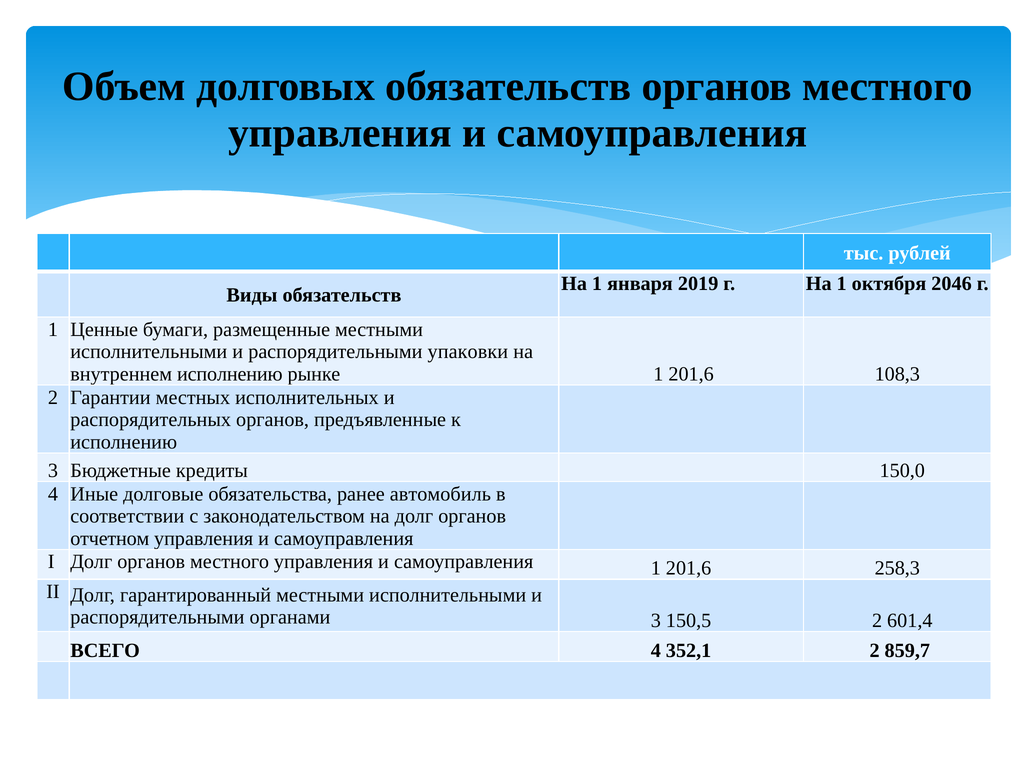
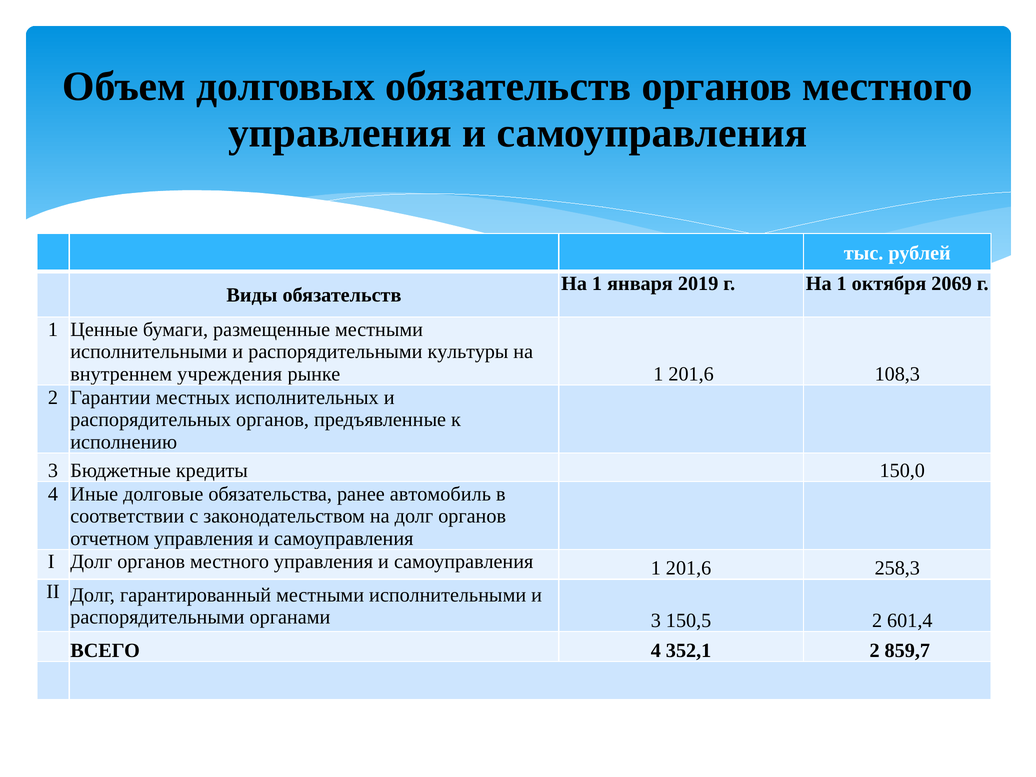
2046: 2046 -> 2069 (952, 284)
упаковки: упаковки -> культуры (468, 352)
внутреннем исполнению: исполнению -> учреждения (230, 374)
